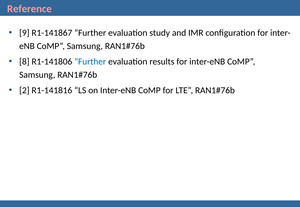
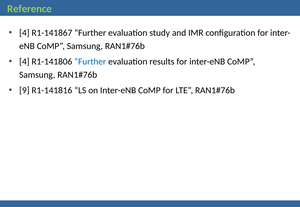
Reference colour: pink -> light green (29, 9)
9: 9 -> 4 (24, 33)
8: 8 -> 4 (24, 62)
2: 2 -> 9 (24, 91)
